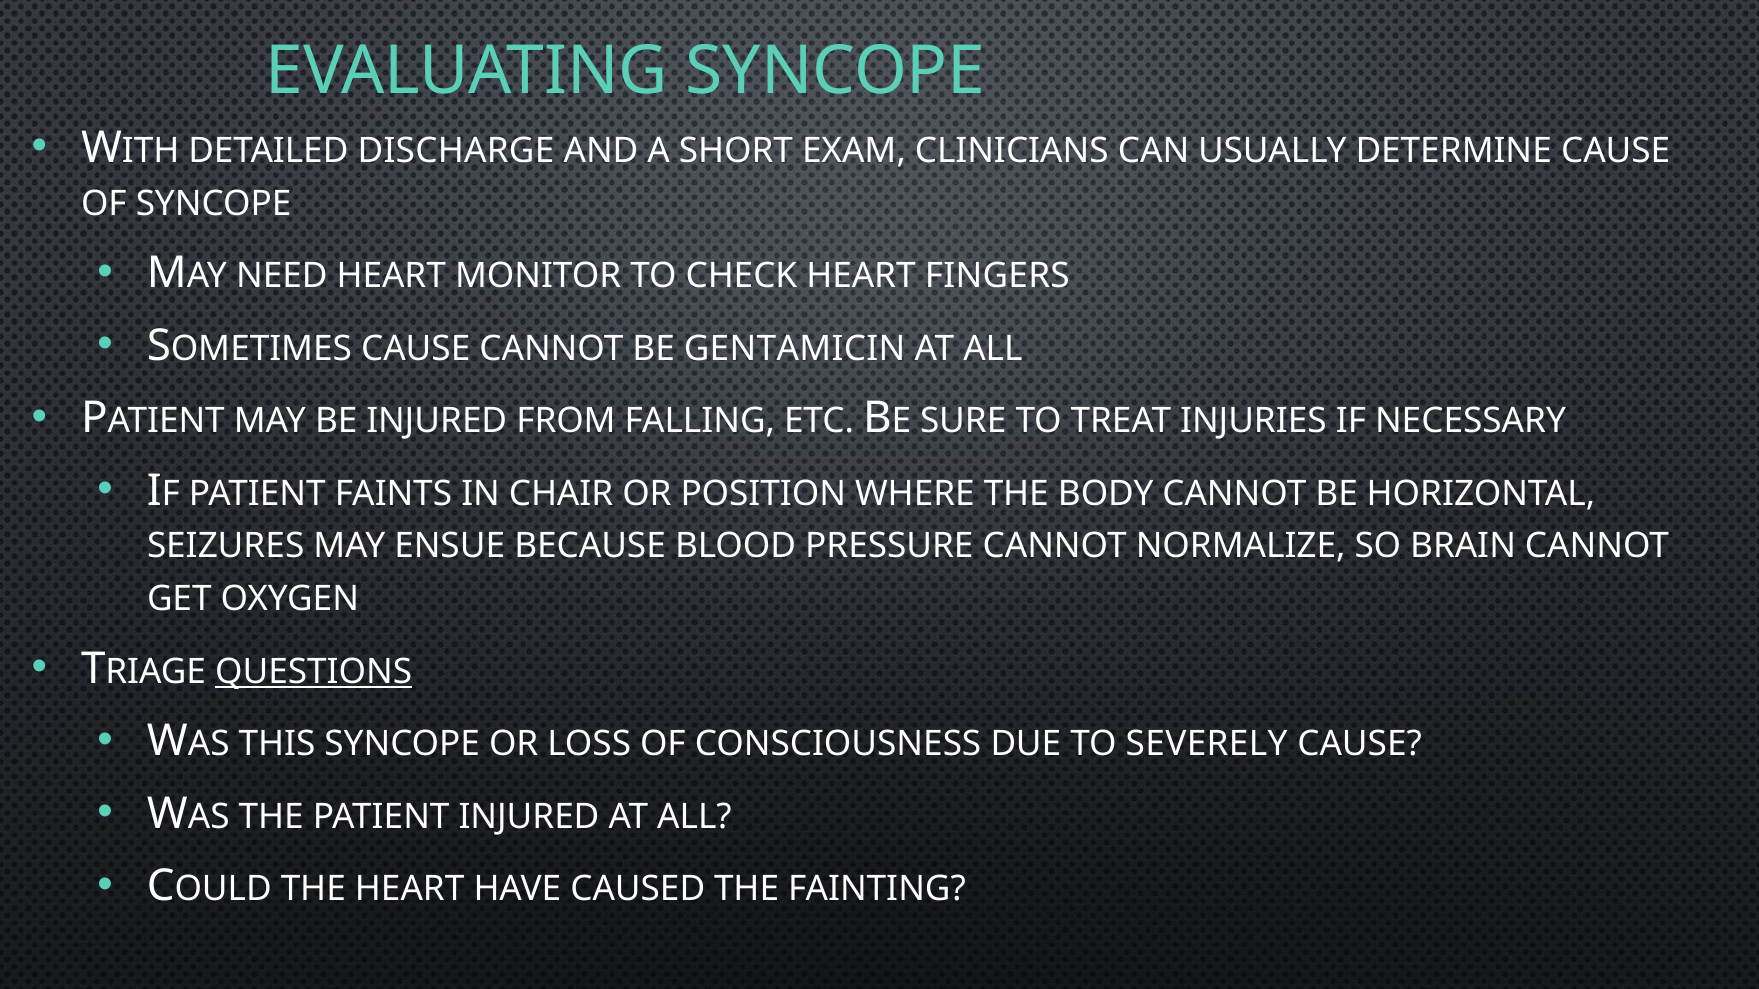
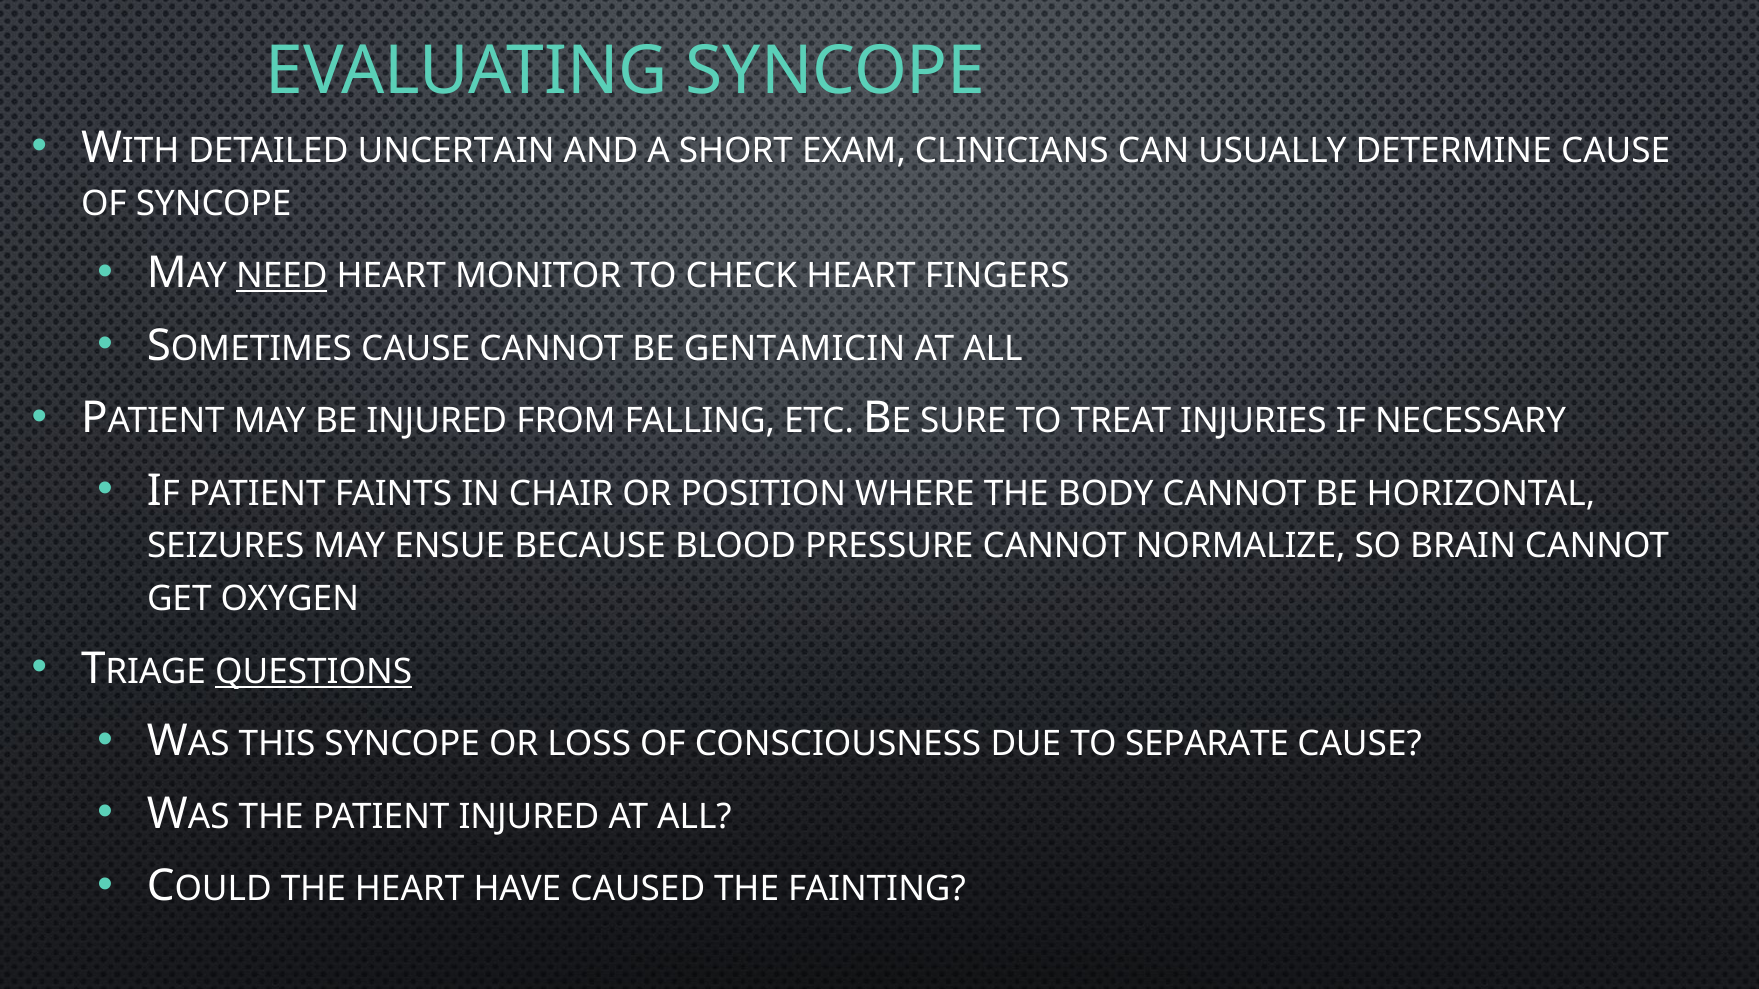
DISCHARGE: DISCHARGE -> UNCERTAIN (456, 151)
NEED underline: none -> present (282, 276)
SEVERELY: SEVERELY -> SEPARATE (1207, 744)
